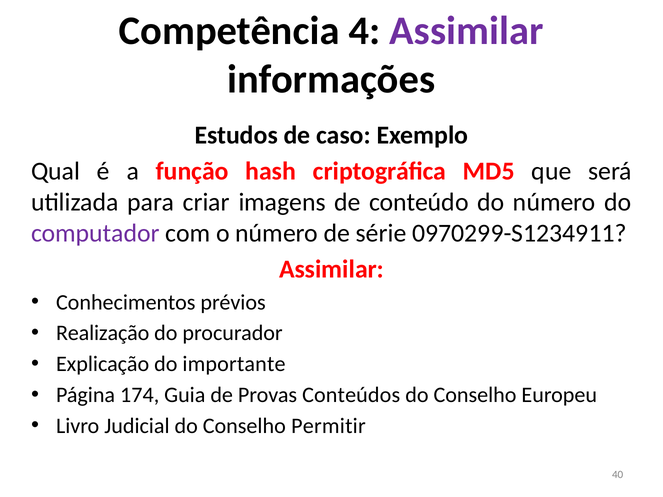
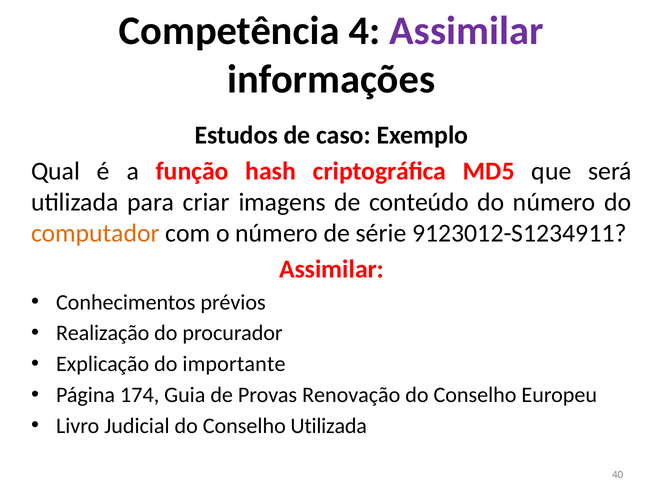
computador colour: purple -> orange (95, 233)
0970299-S1234911: 0970299-S1234911 -> 9123012-S1234911 (519, 233)
Conteúdos: Conteúdos -> Renovação (351, 395)
Conselho Permitir: Permitir -> Utilizada (329, 426)
